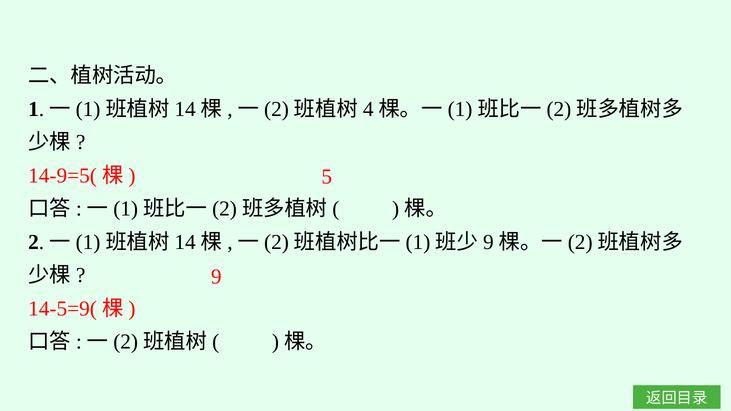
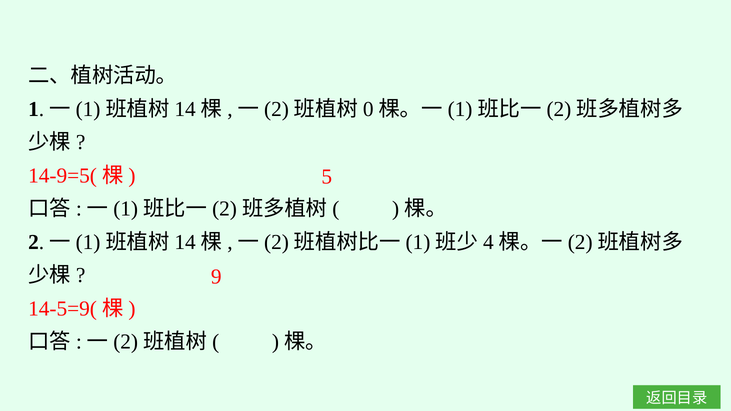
4: 4 -> 0 (368, 109)
9: 9 -> 4 (488, 242)
